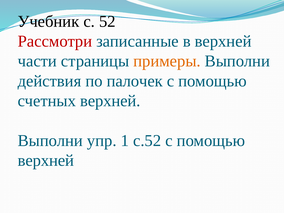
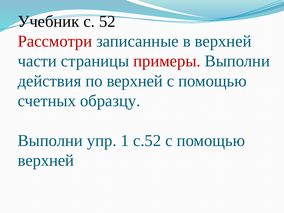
примеры colour: orange -> red (167, 61)
по палочек: палочек -> верхней (135, 81)
счетных верхней: верхней -> образцу (110, 101)
